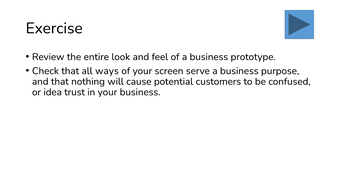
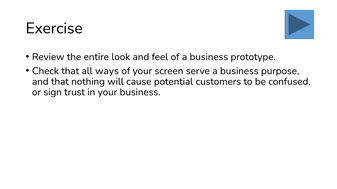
idea: idea -> sign (53, 92)
